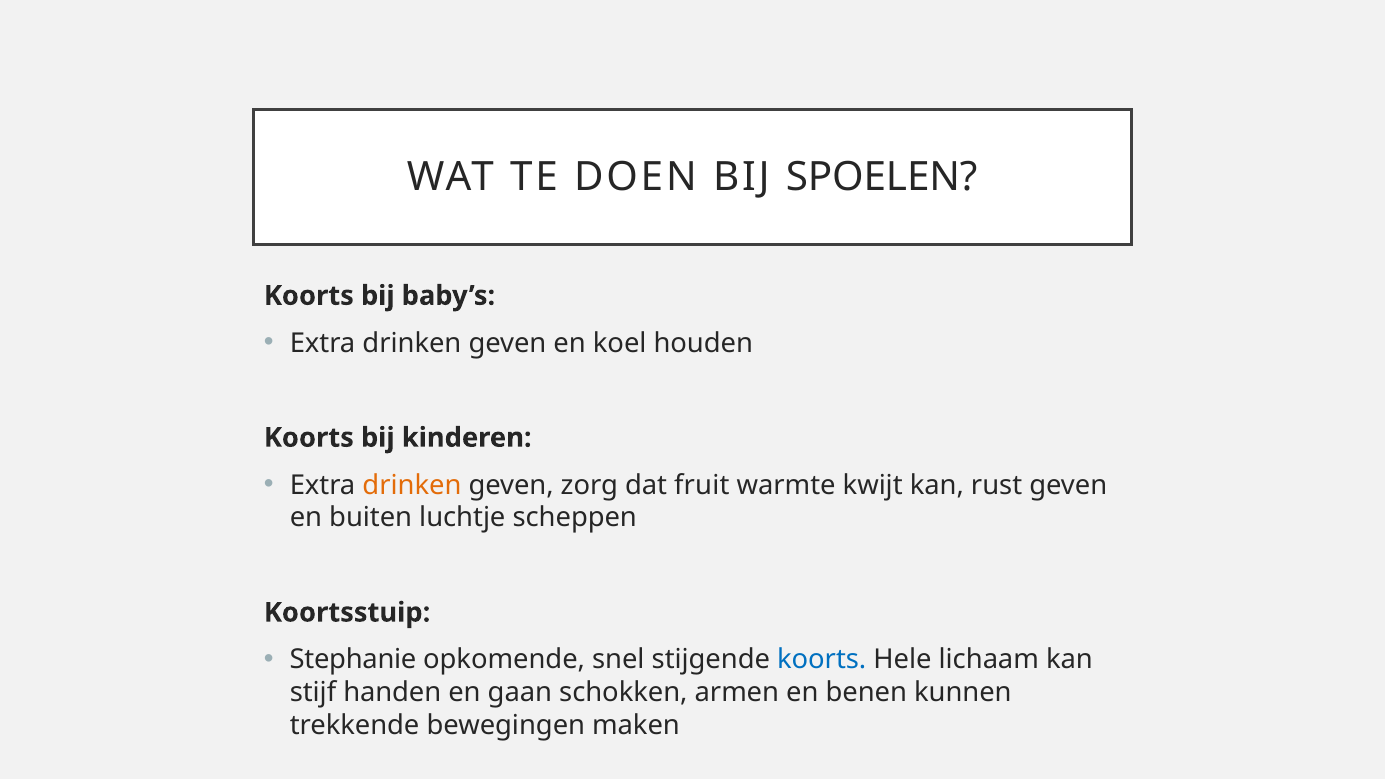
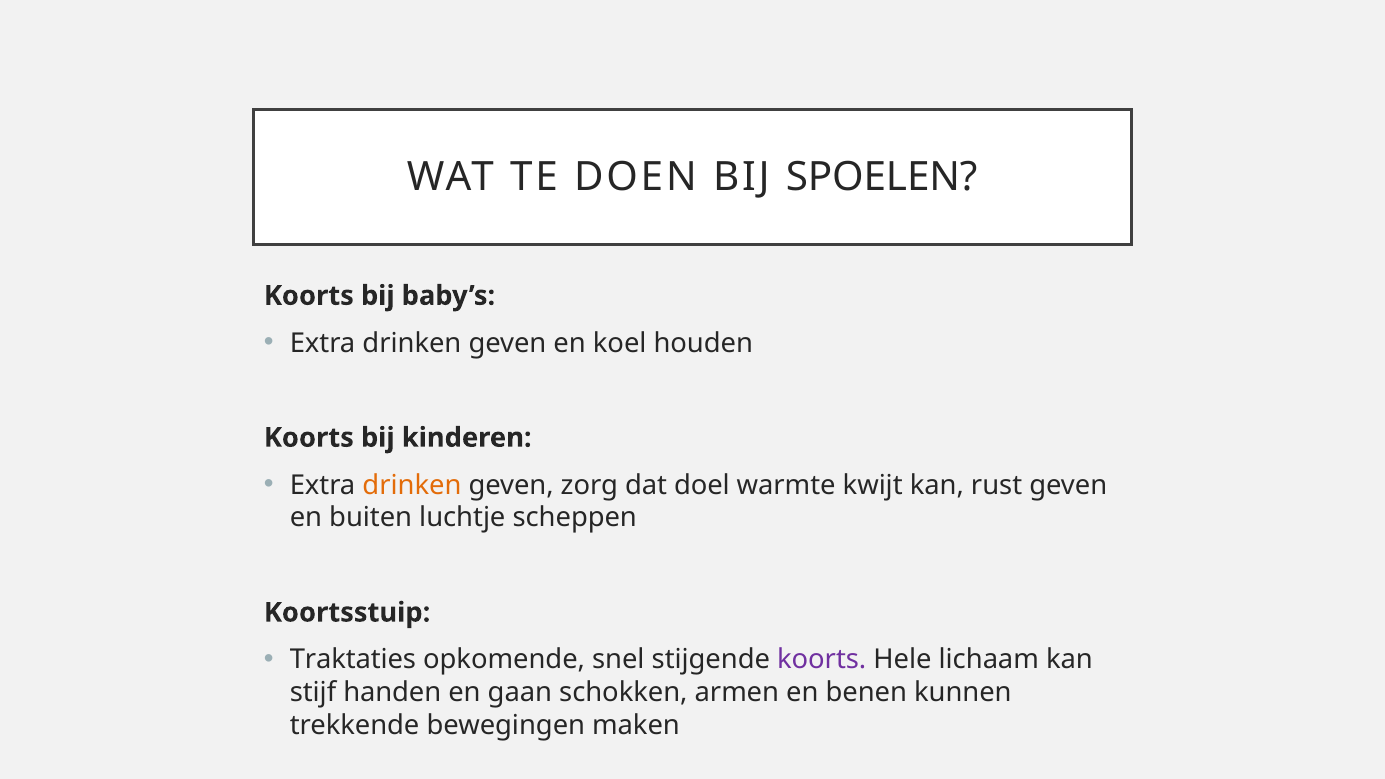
fruit: fruit -> doel (702, 485)
Stephanie: Stephanie -> Traktaties (353, 660)
koorts colour: blue -> purple (822, 660)
